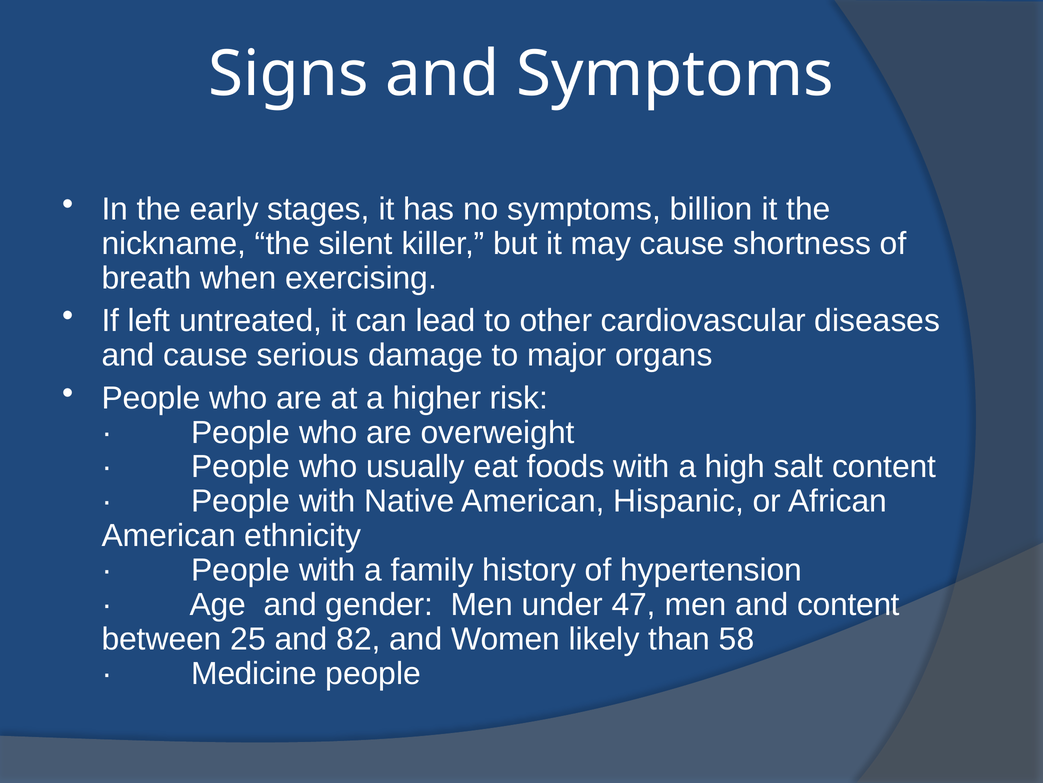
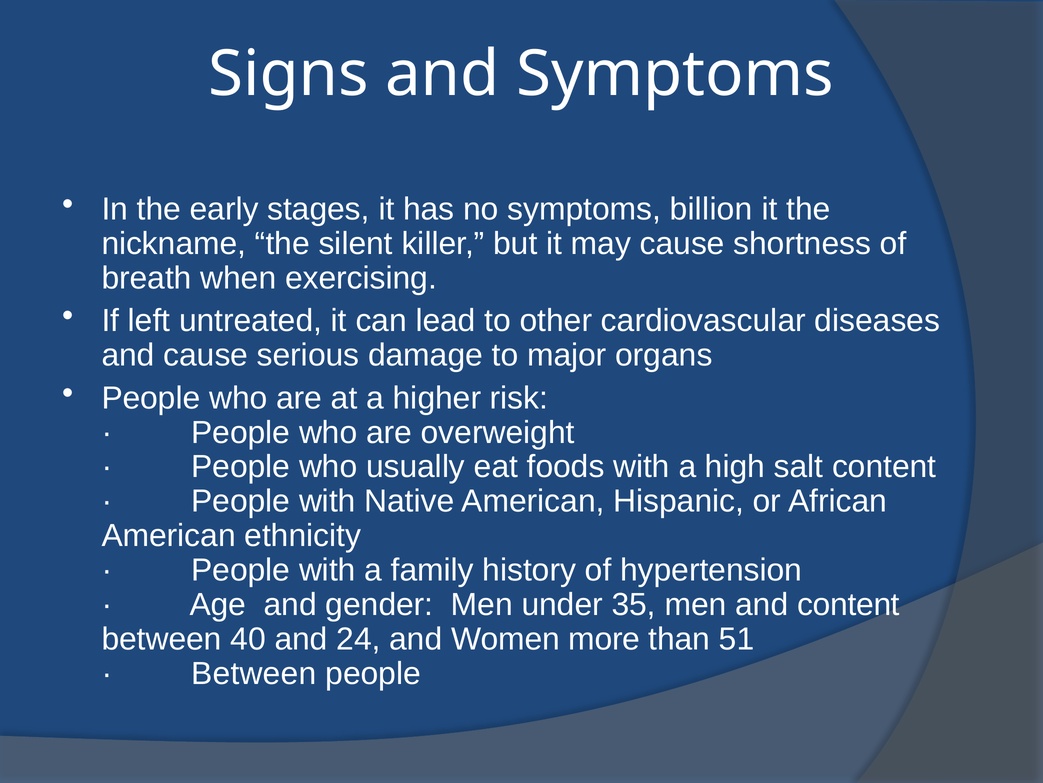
47: 47 -> 35 (634, 604)
25: 25 -> 40 (248, 639)
82: 82 -> 24 (358, 639)
likely: likely -> more (604, 639)
58: 58 -> 51 (737, 639)
Medicine: Medicine -> Between (254, 673)
